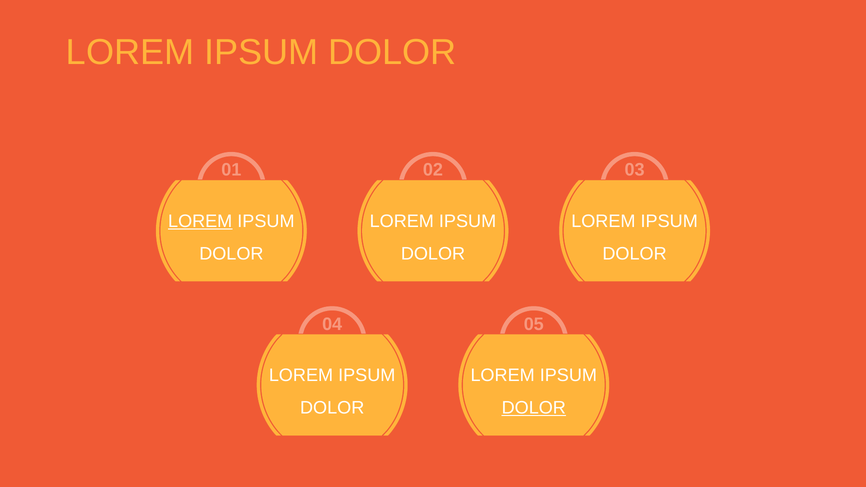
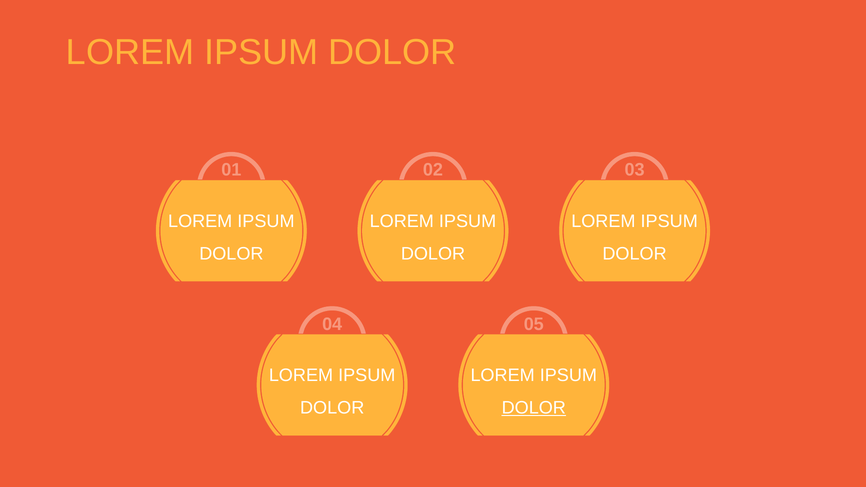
LOREM underline: present -> none (200, 221)
